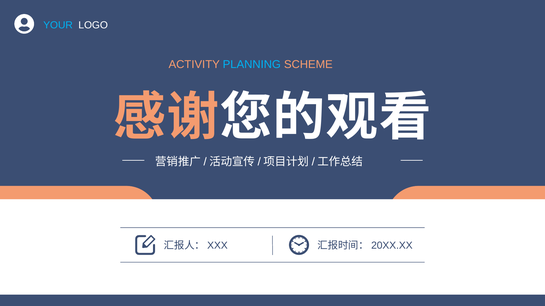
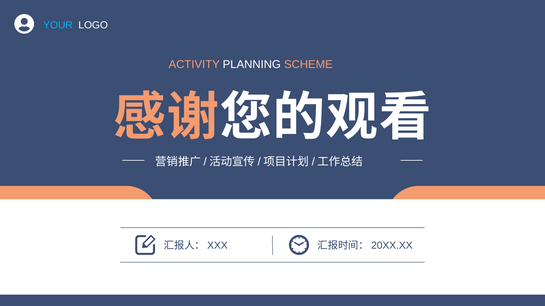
PLANNING colour: light blue -> white (252, 64)
